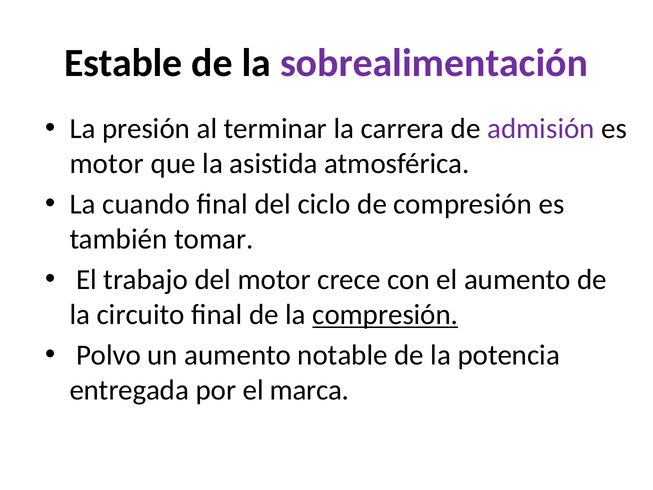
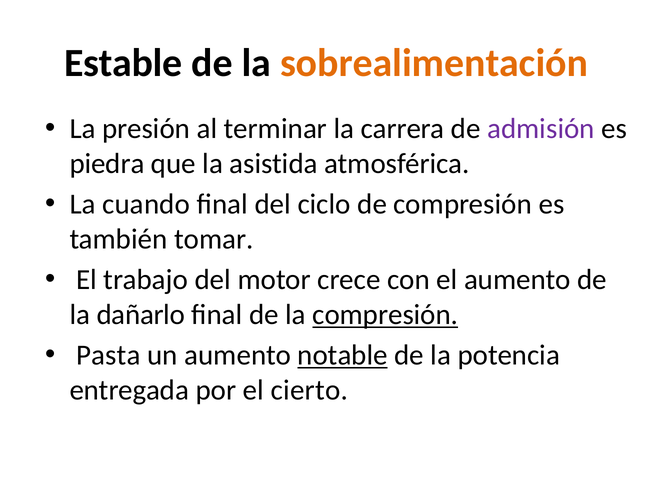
sobrealimentación colour: purple -> orange (434, 63)
motor: motor -> piedra (107, 164)
circuito: circuito -> dañarlo (141, 315)
Polvo: Polvo -> Pasta (108, 355)
notable underline: none -> present (343, 355)
marca: marca -> cierto (309, 390)
